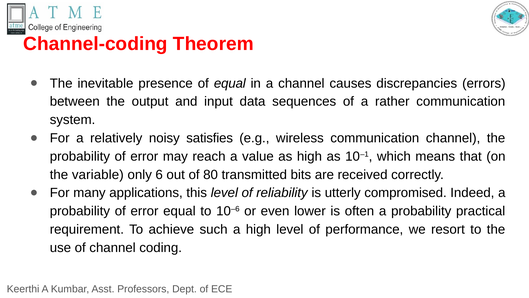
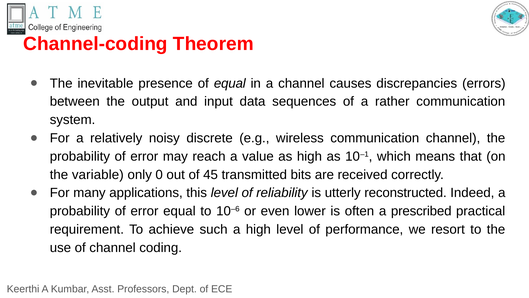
satisfies: satisfies -> discrete (210, 138)
6: 6 -> 0 (159, 174)
80: 80 -> 45 (211, 174)
compromised: compromised -> reconstructed (406, 193)
often a probability: probability -> prescribed (421, 211)
